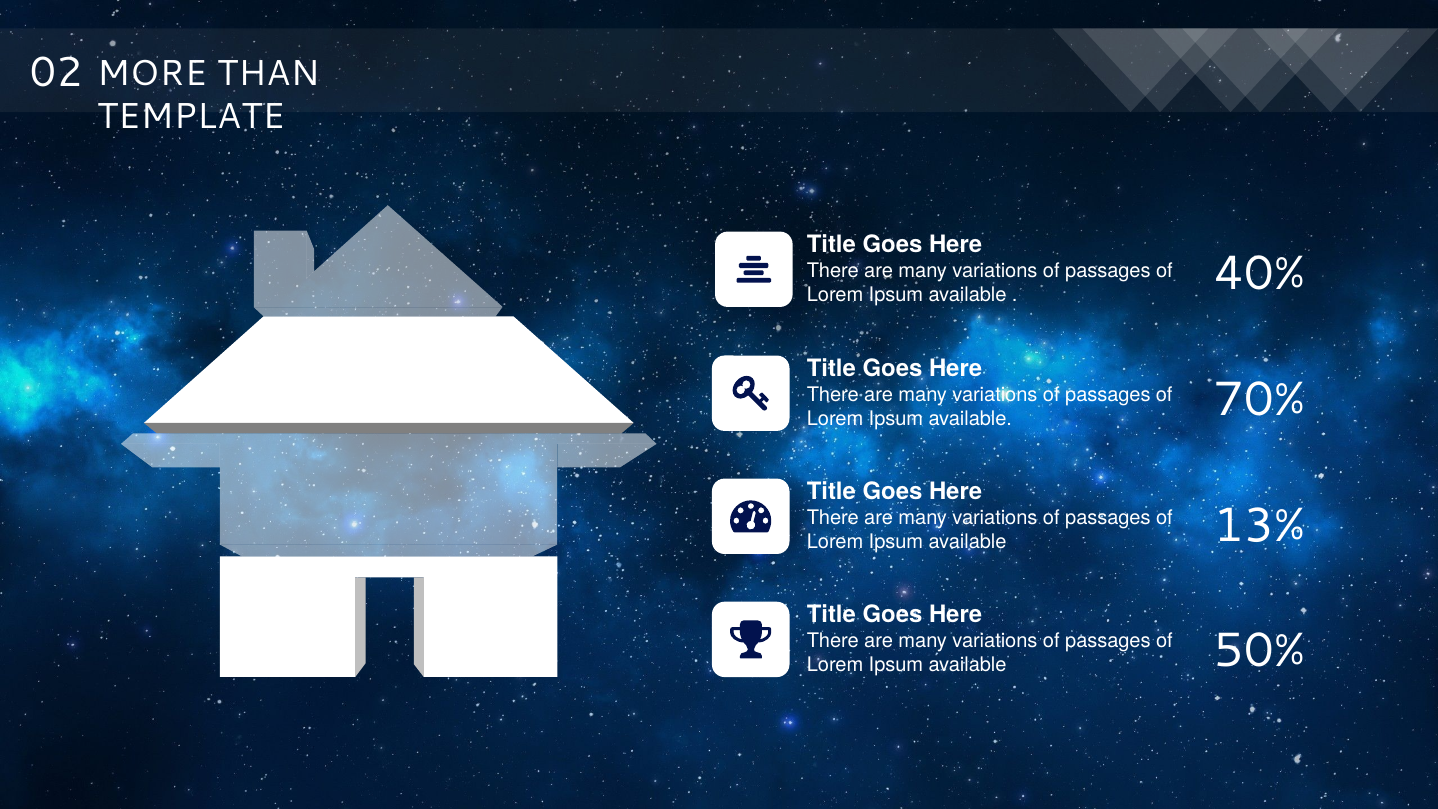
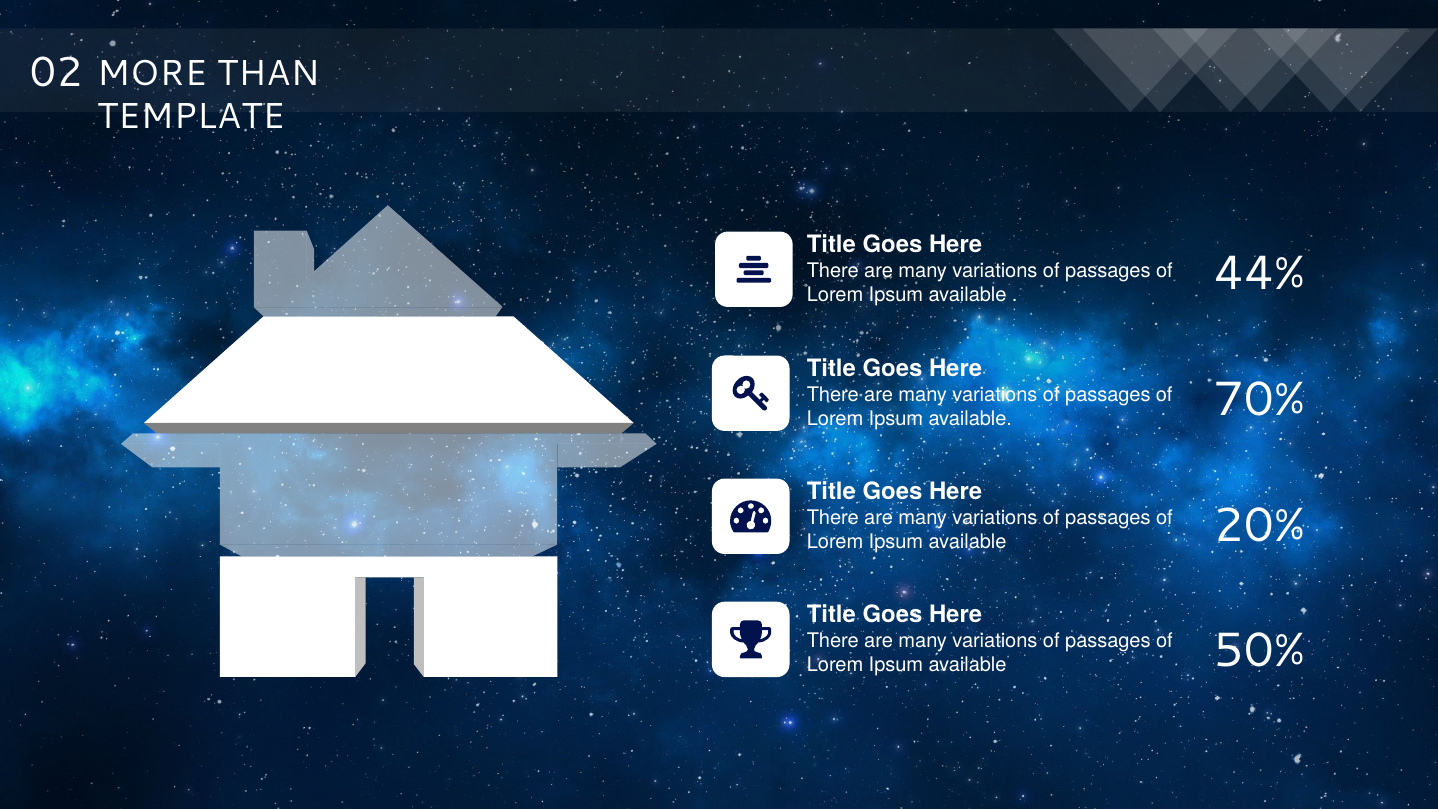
40%: 40% -> 44% (1259, 273)
13%: 13% -> 20% (1259, 525)
